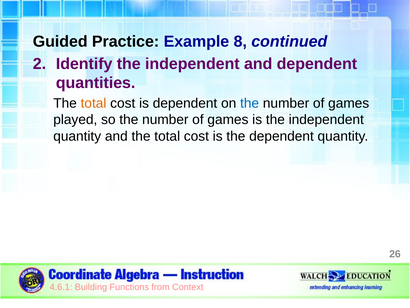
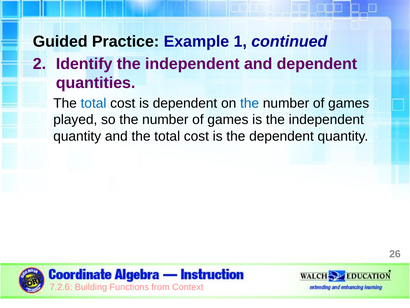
8: 8 -> 1 (240, 41)
total colour: orange -> blue (94, 103)
4.6.1: 4.6.1 -> 7.2.6 (61, 287)
